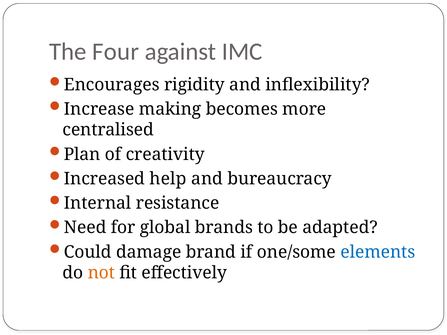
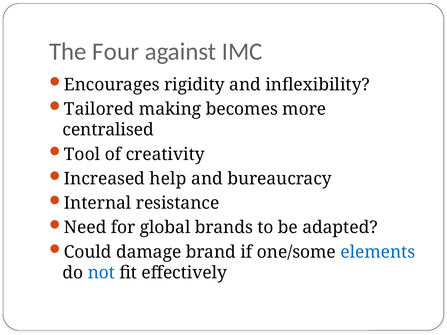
Increase: Increase -> Tailored (99, 109)
Plan: Plan -> Tool (82, 154)
not colour: orange -> blue (101, 273)
